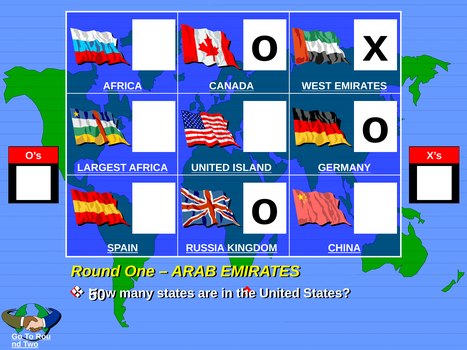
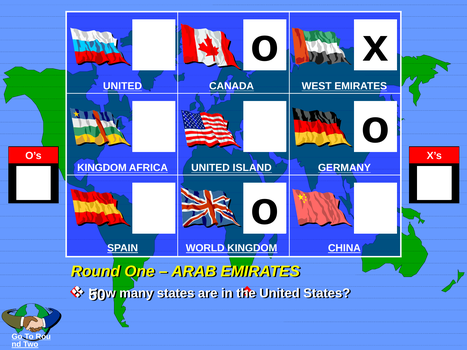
AFRICA: AFRICA -> UNITED (123, 86)
LARGEST: LARGEST -> KINGDOM (102, 168)
RUSSIA: RUSSIA -> WORLD (205, 248)
